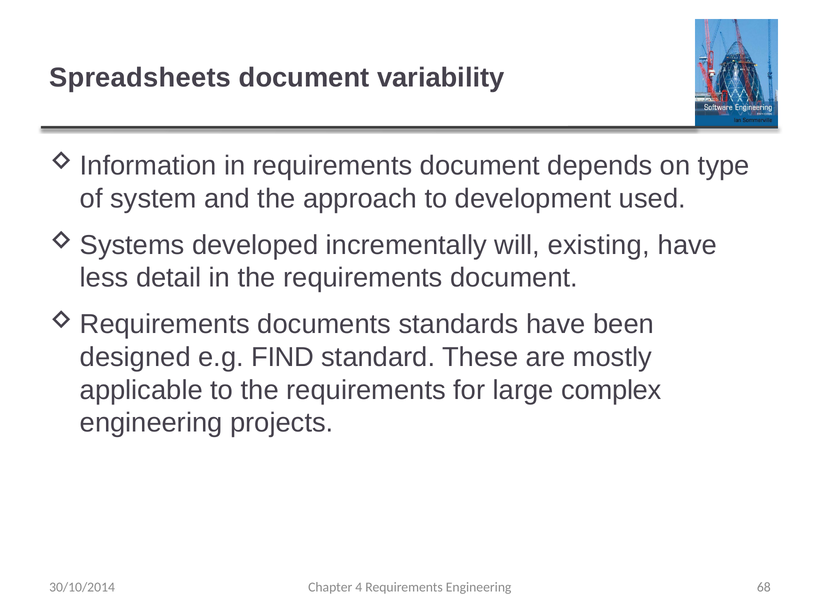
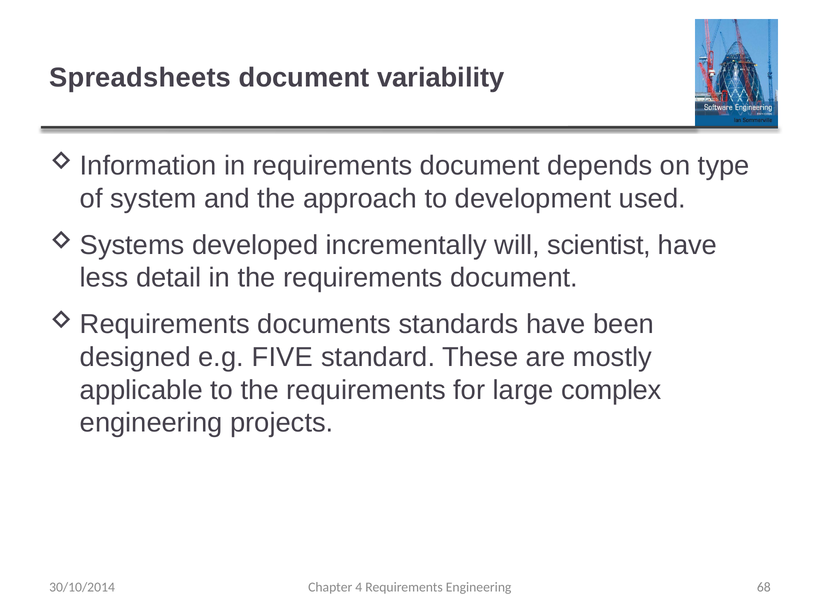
existing: existing -> scientist (599, 245)
FIND: FIND -> FIVE (282, 357)
